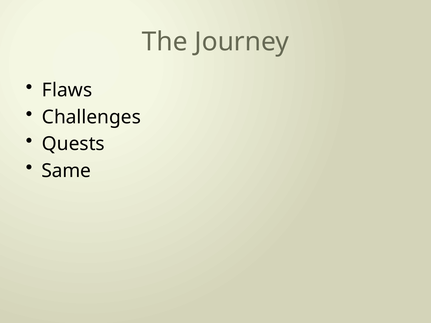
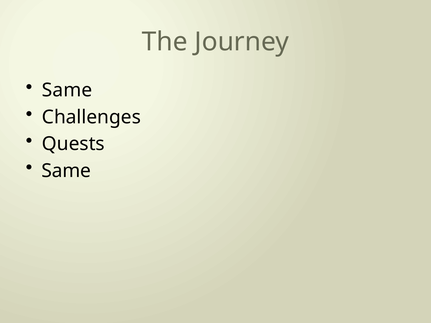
Flaws: Flaws -> Same (67, 90)
